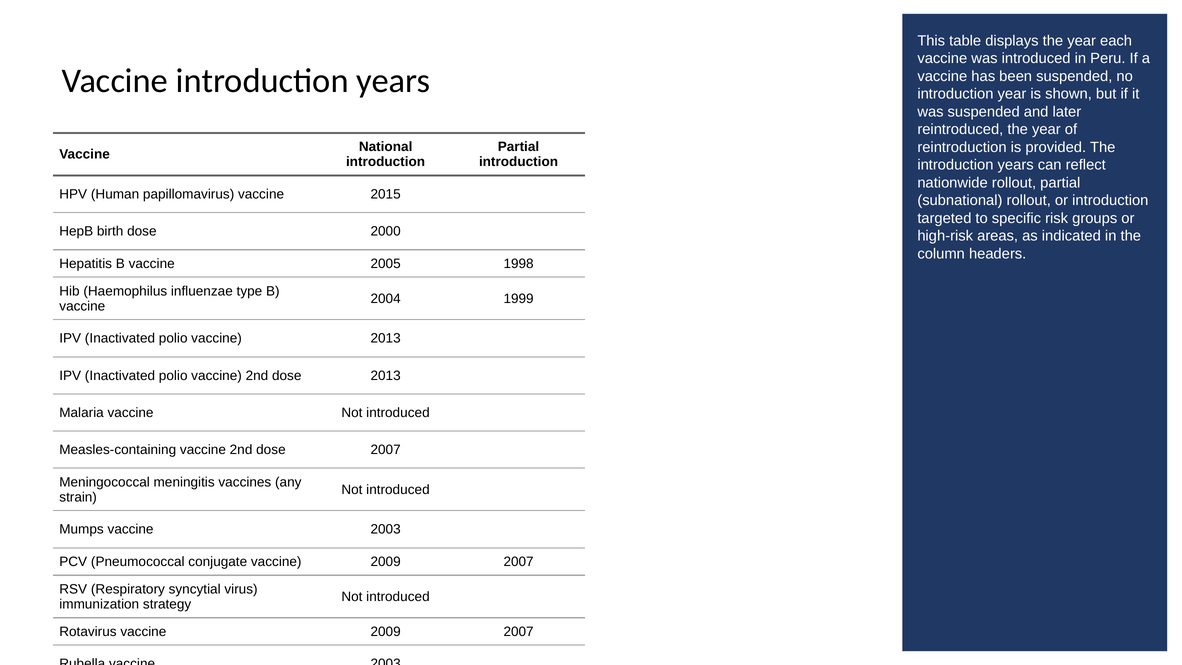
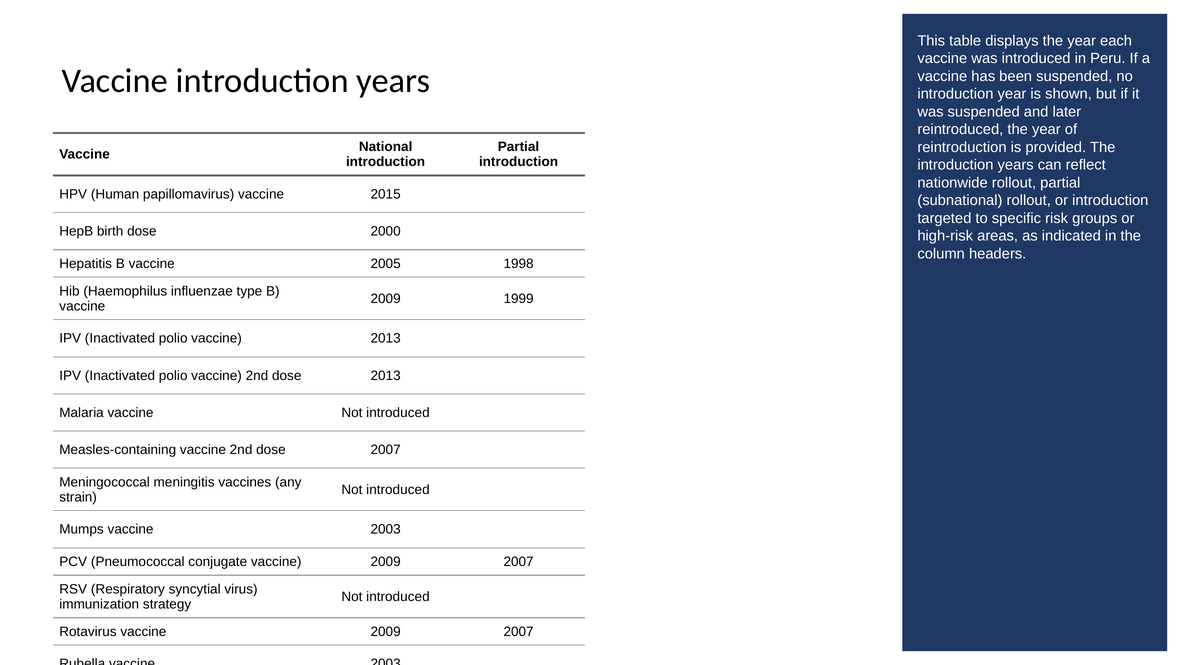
2004: 2004 -> 2009 (386, 299)
